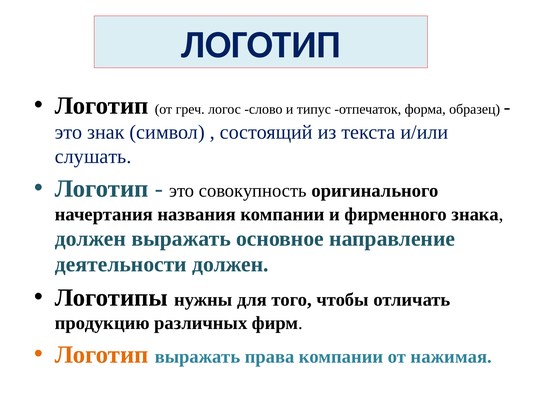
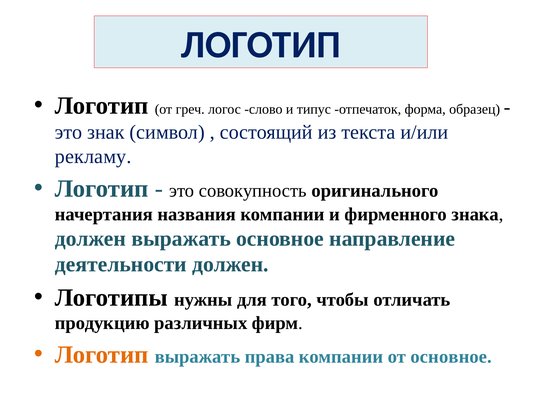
слушать: слушать -> рекламу (93, 156)
от нажимая: нажимая -> основное (451, 356)
